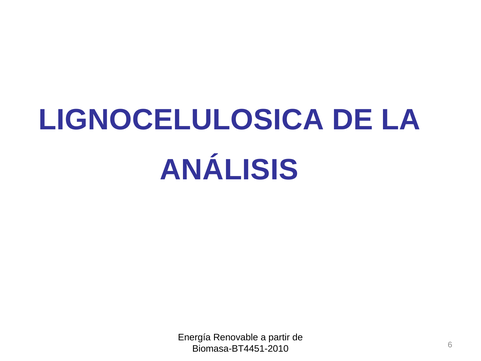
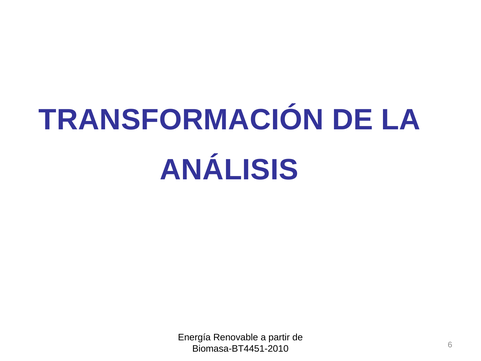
LIGNOCELULOSICA: LIGNOCELULOSICA -> TRANSFORMACIÓN (181, 120)
